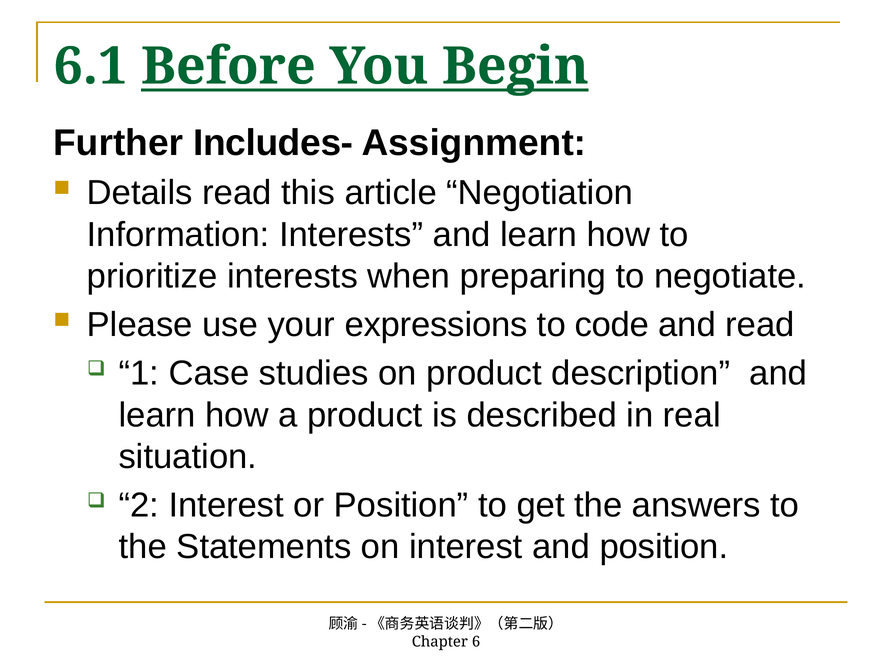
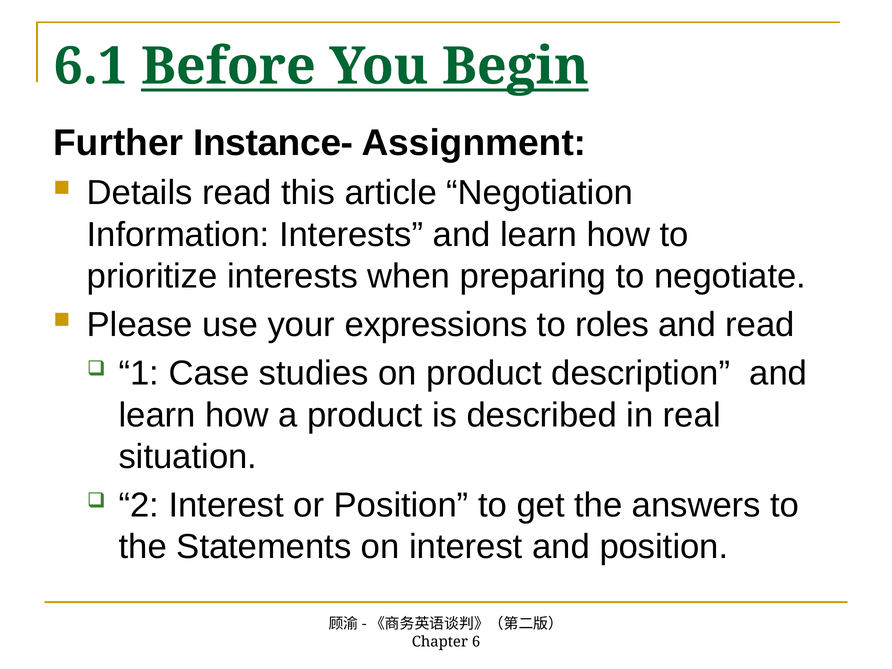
Includes-: Includes- -> Instance- (273, 143)
code: code -> roles (612, 325)
